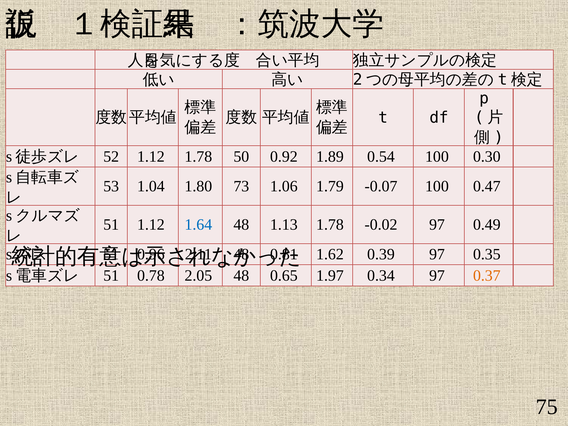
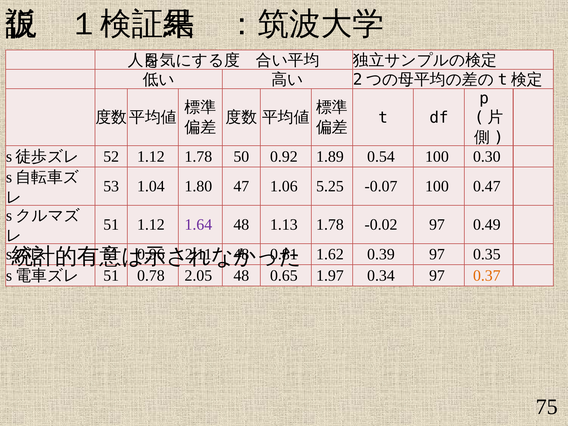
73: 73 -> 47 (241, 186)
1.79: 1.79 -> 5.25 (330, 186)
1.64 colour: blue -> purple (198, 225)
